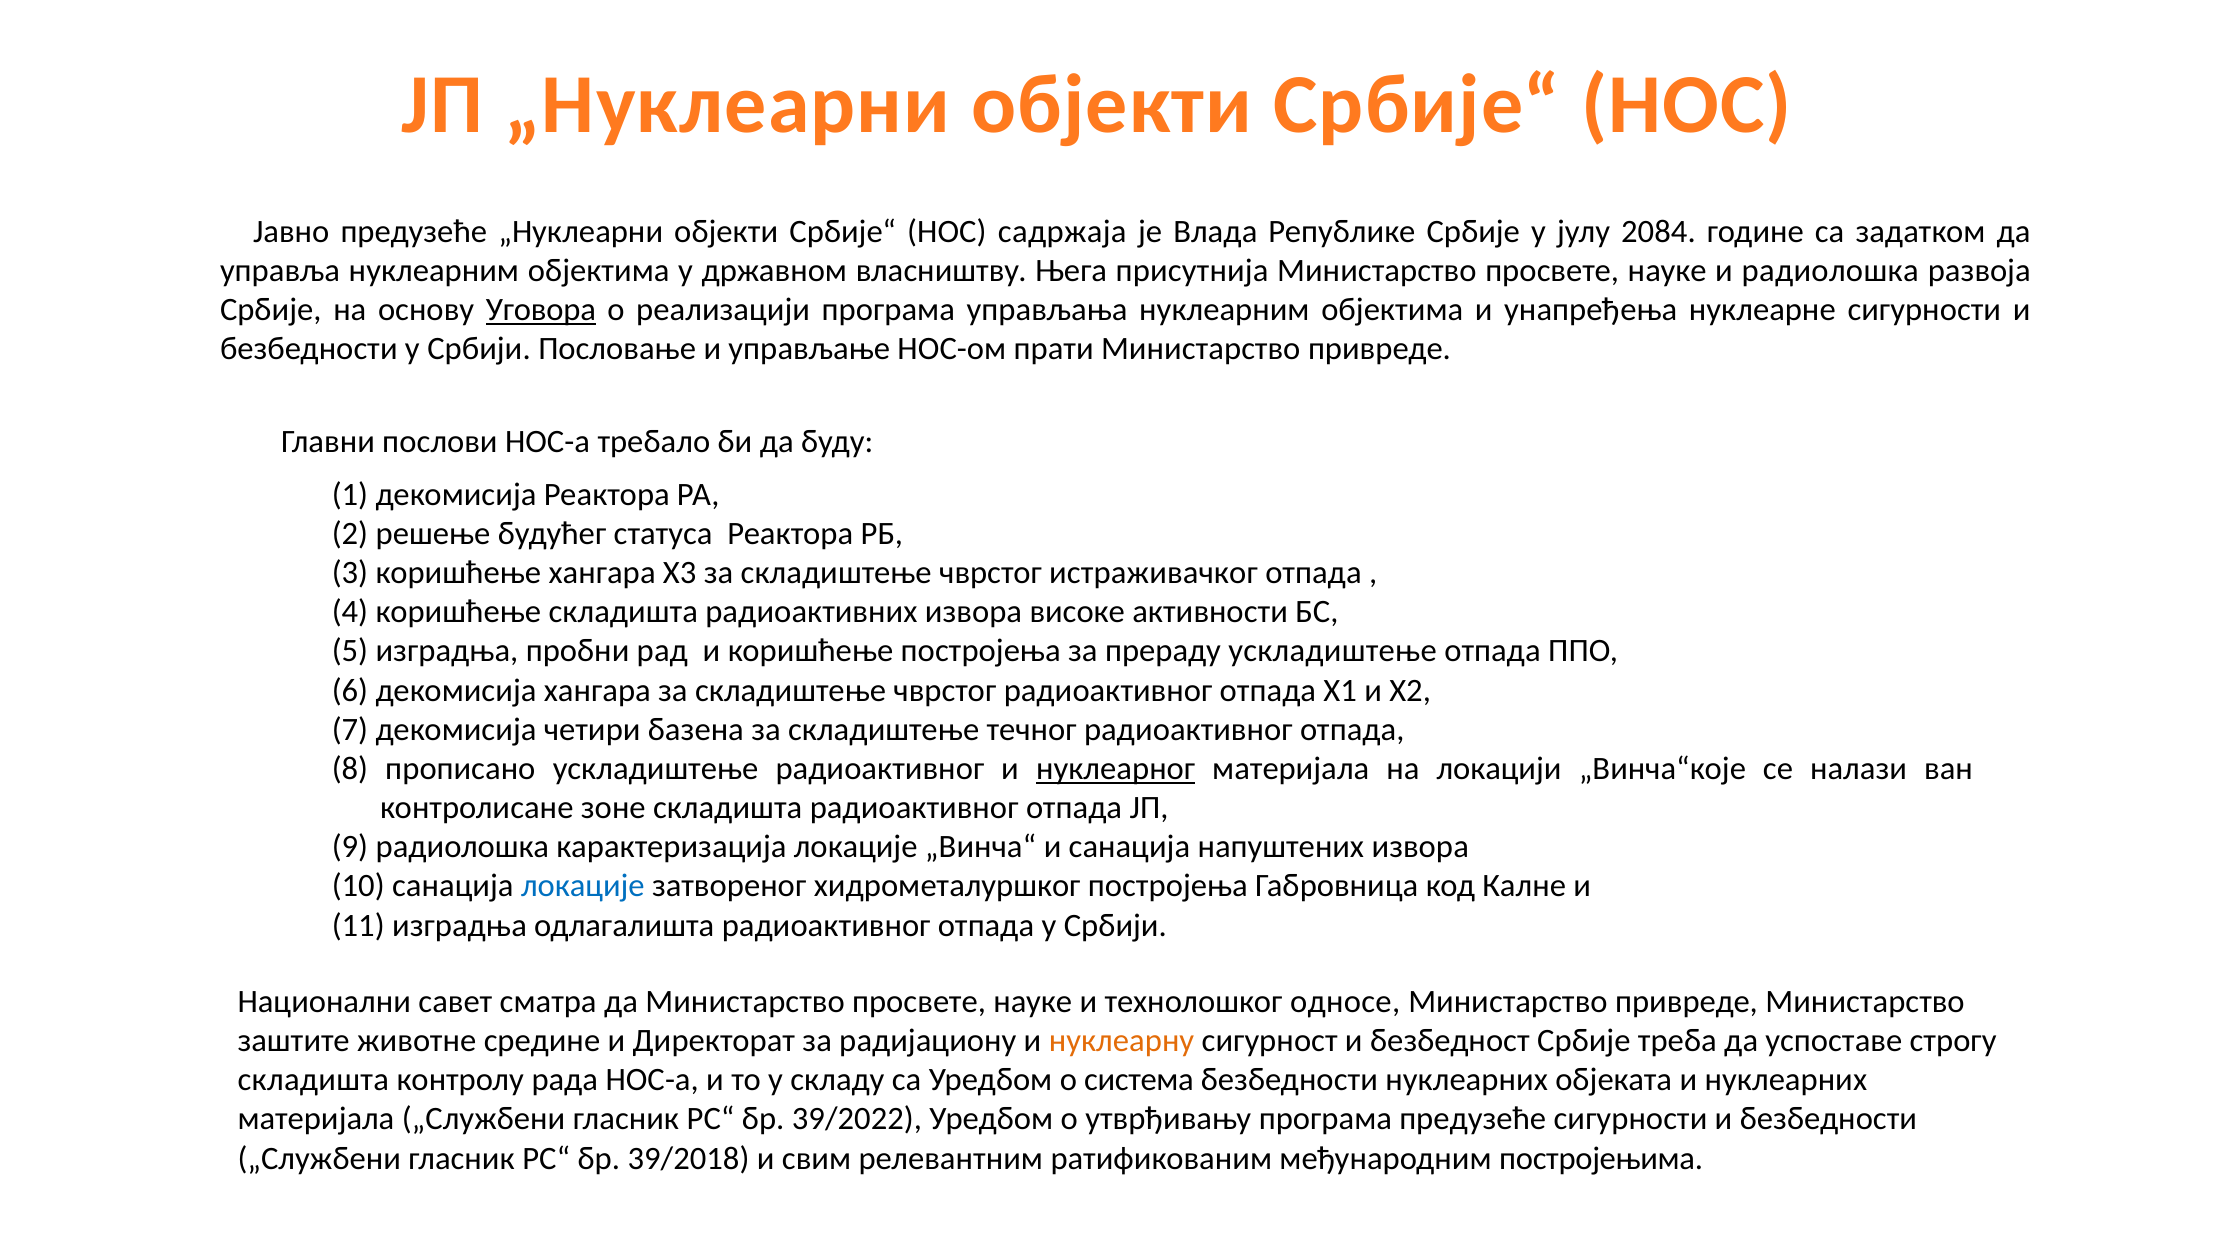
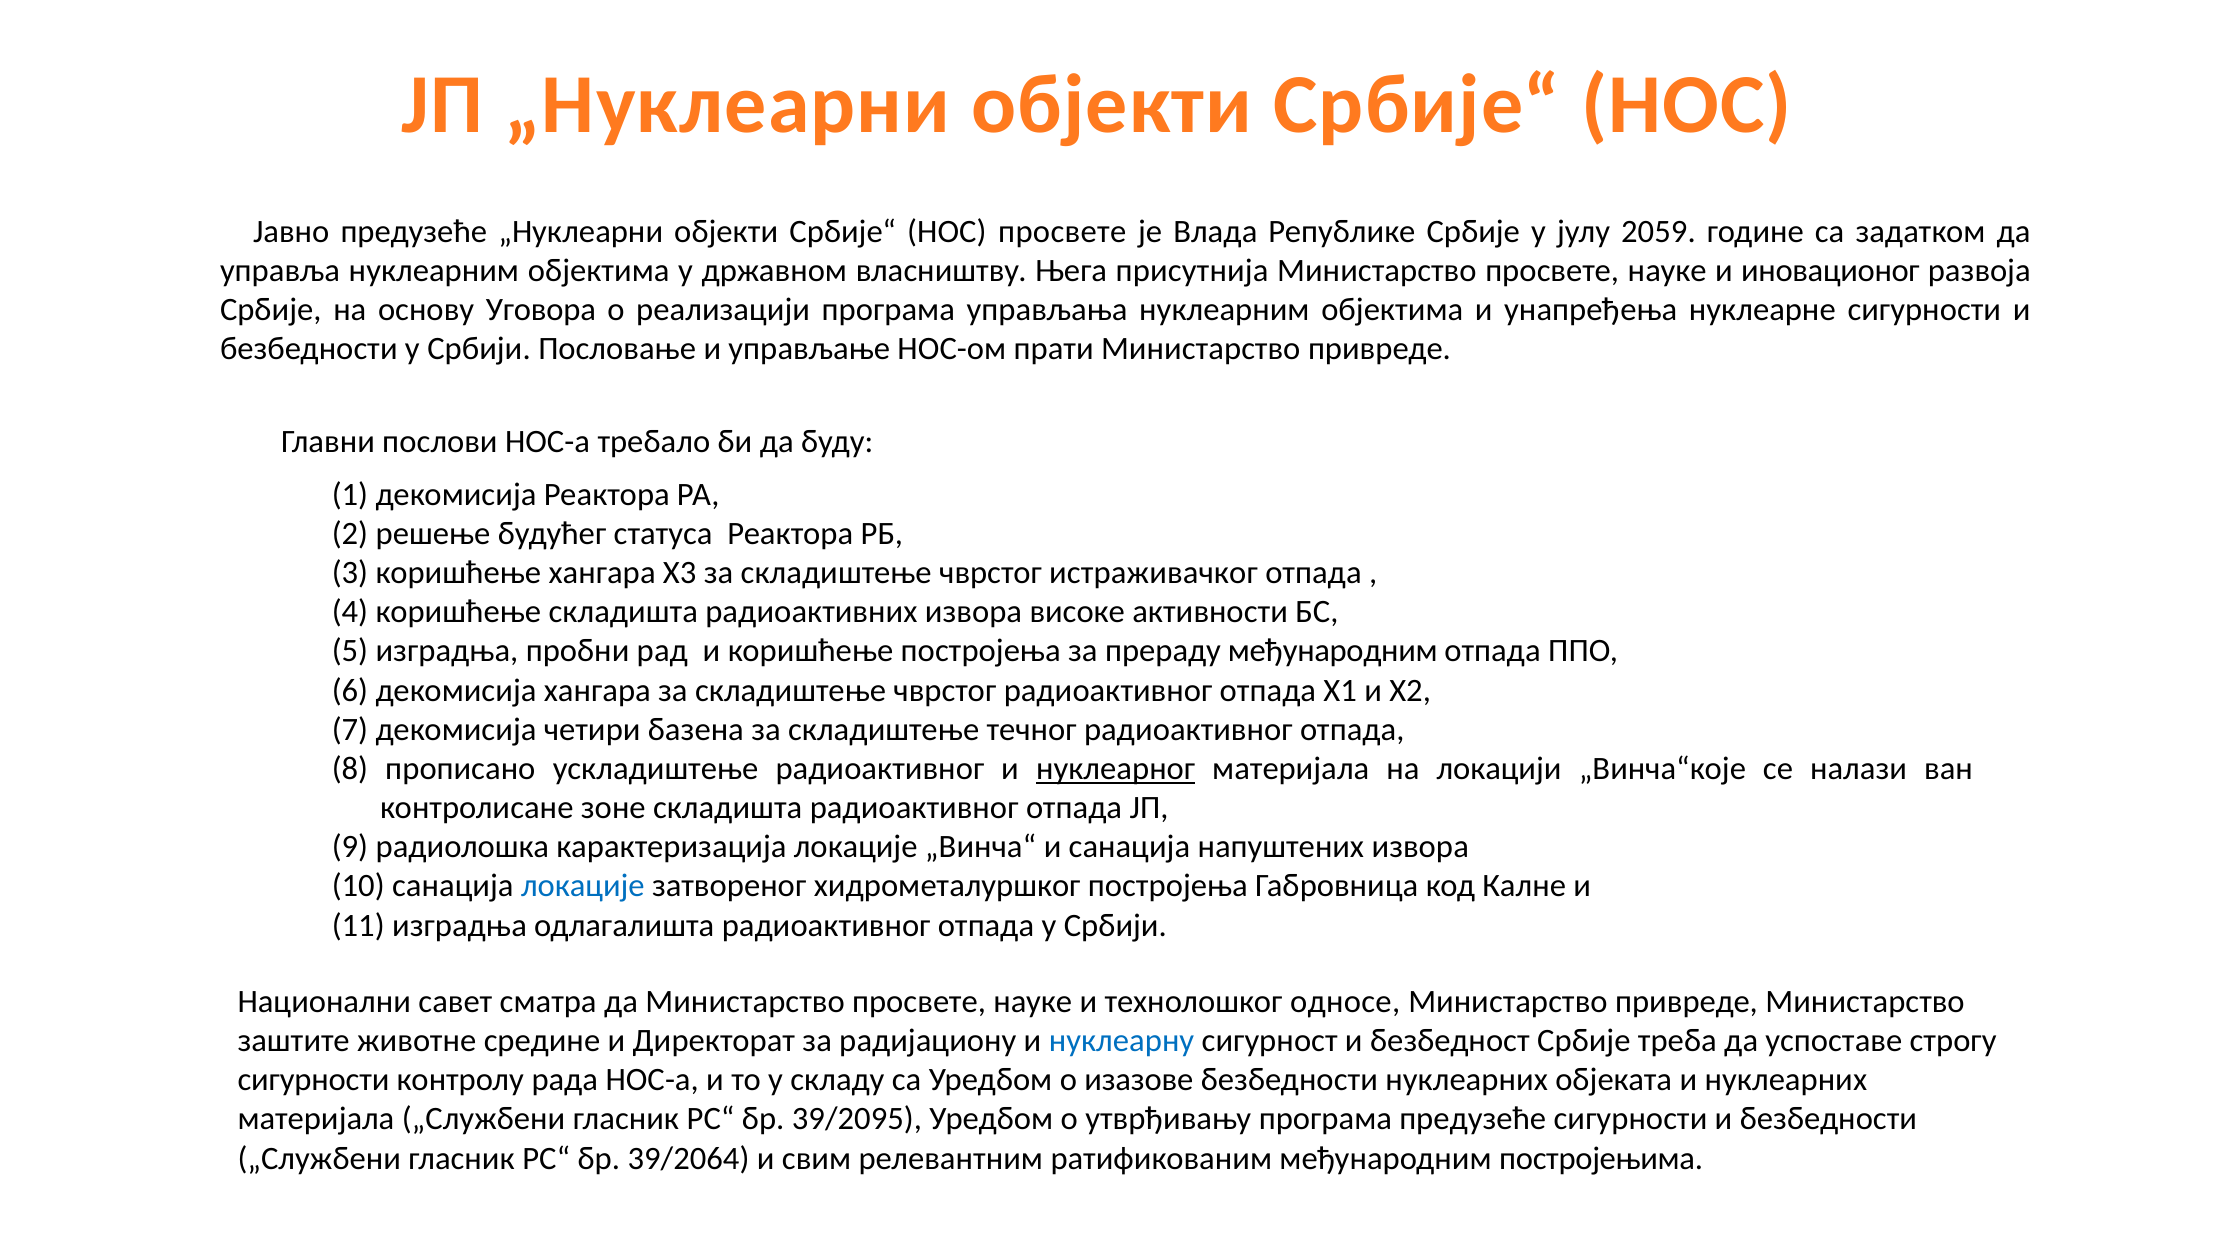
НОС садржаја: садржаја -> просвете (1062, 231)
2084: 2084 -> 2059 (1658, 231)
и радиолошка: радиолошка -> иновационог (1830, 271)
Уговора underline: present -> none (541, 310)
прераду ускладиштење: ускладиштење -> међународним (1333, 651)
нуклеарну colour: orange -> blue (1122, 1041)
складишта: складишта -> сигурности (313, 1080)
система: система -> изазове (1139, 1080)
39/2022: 39/2022 -> 39/2095 (857, 1119)
39/2018: 39/2018 -> 39/2064 (689, 1159)
